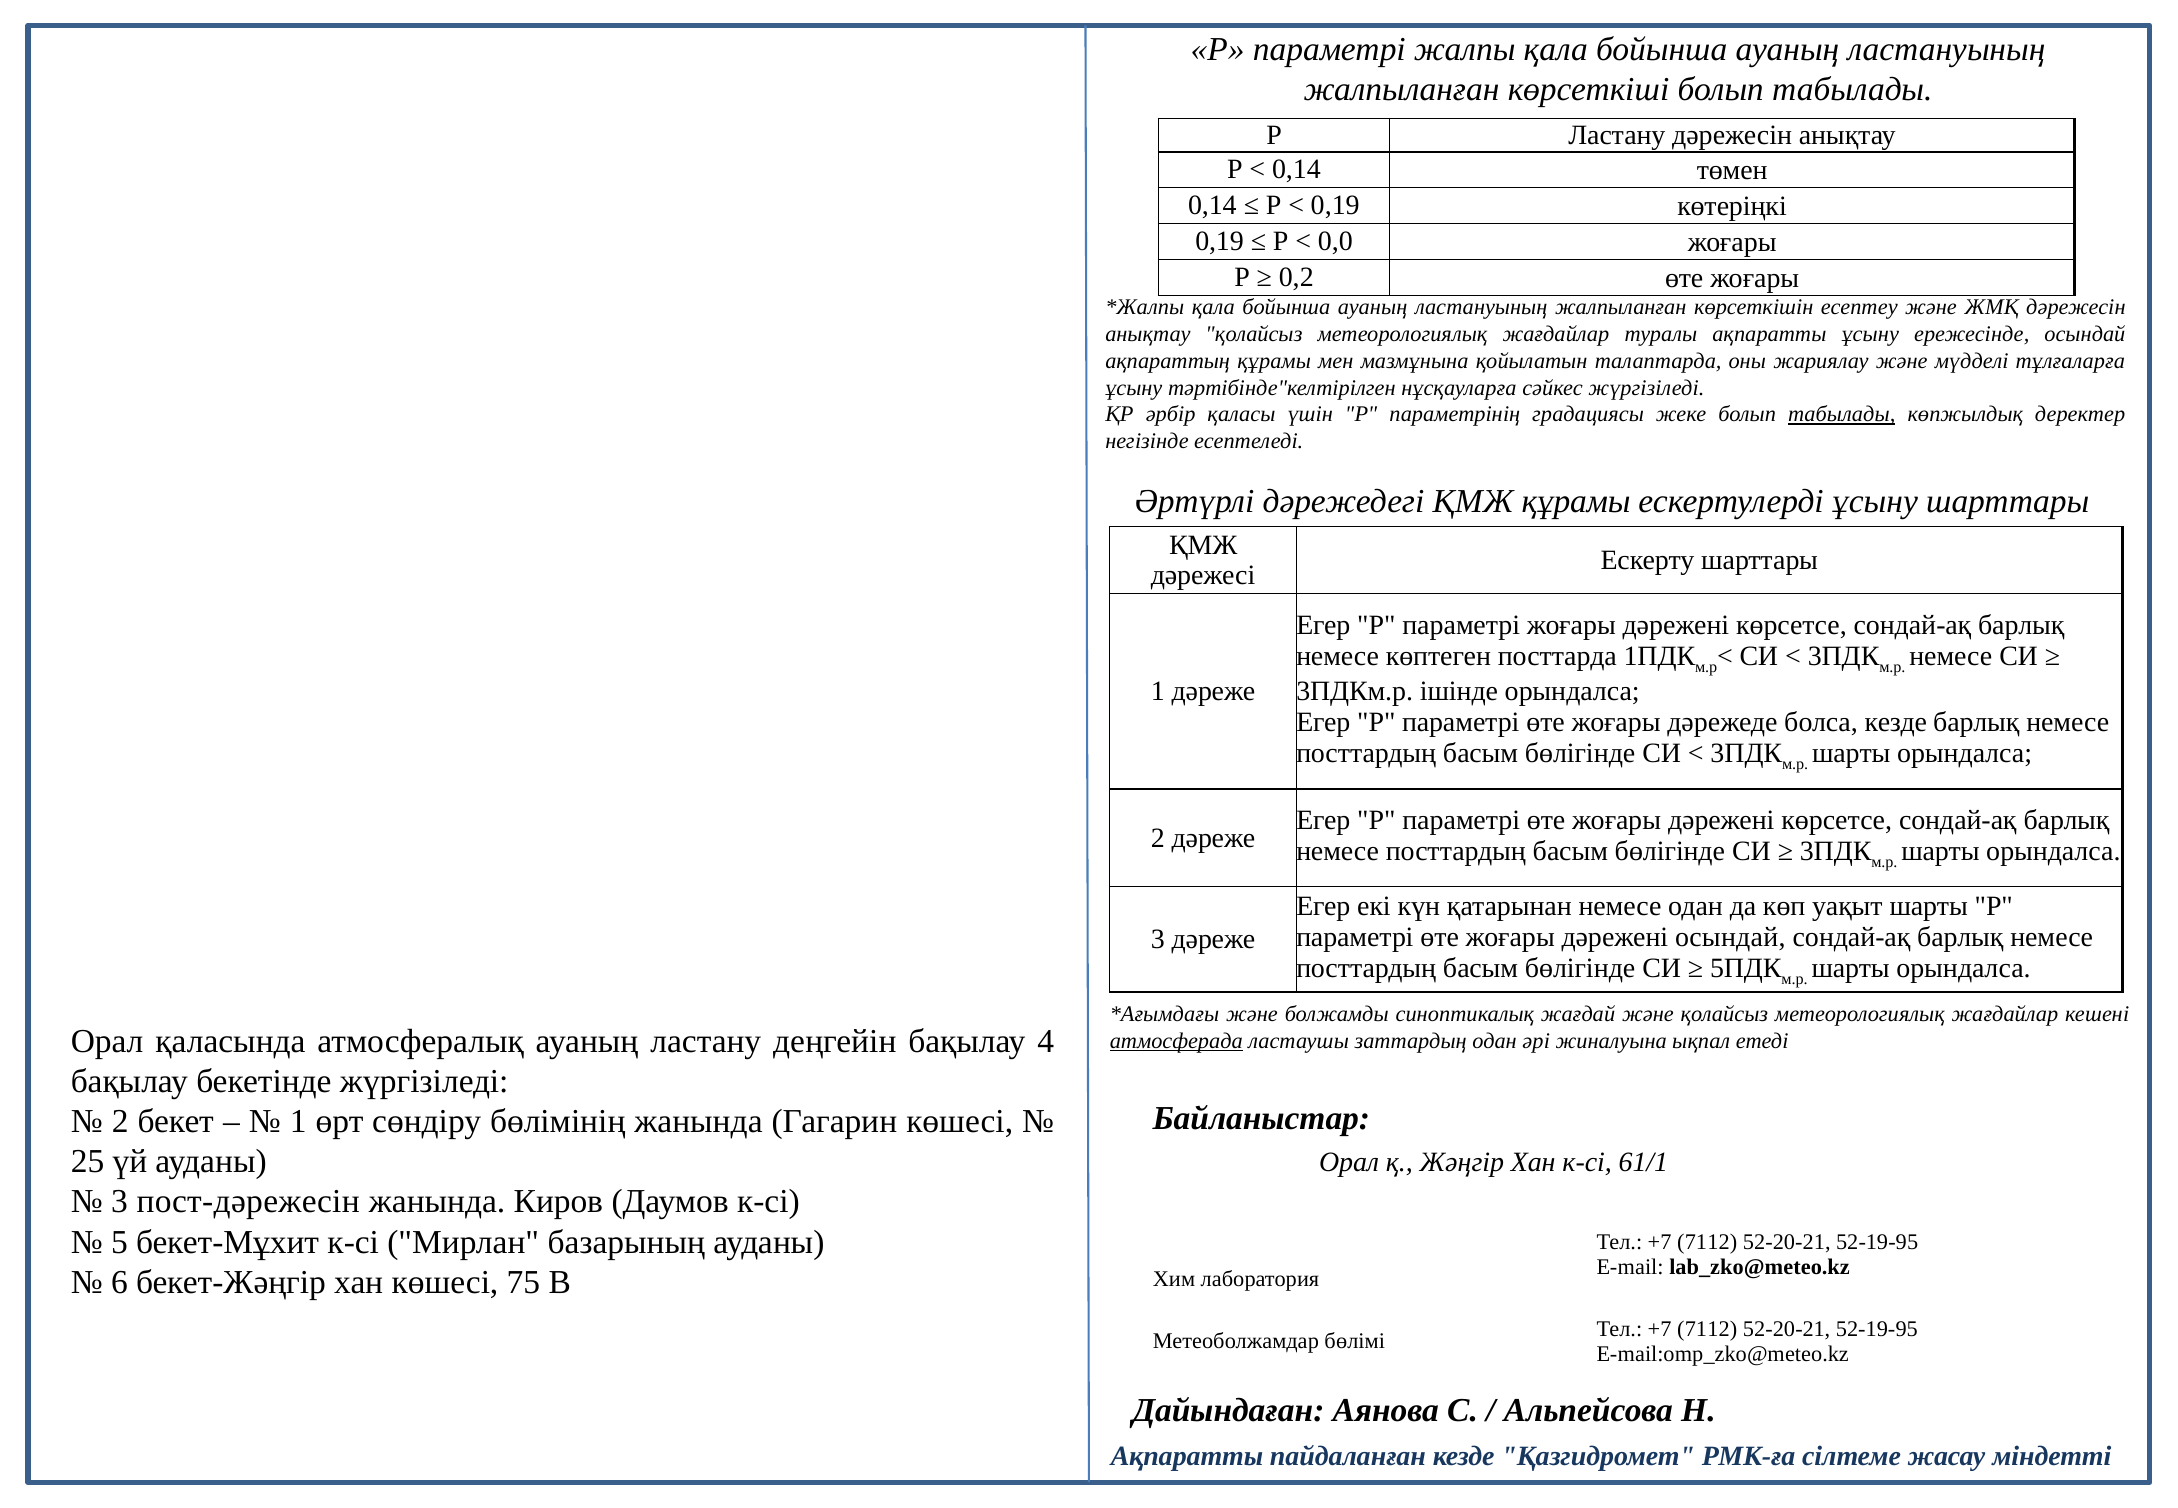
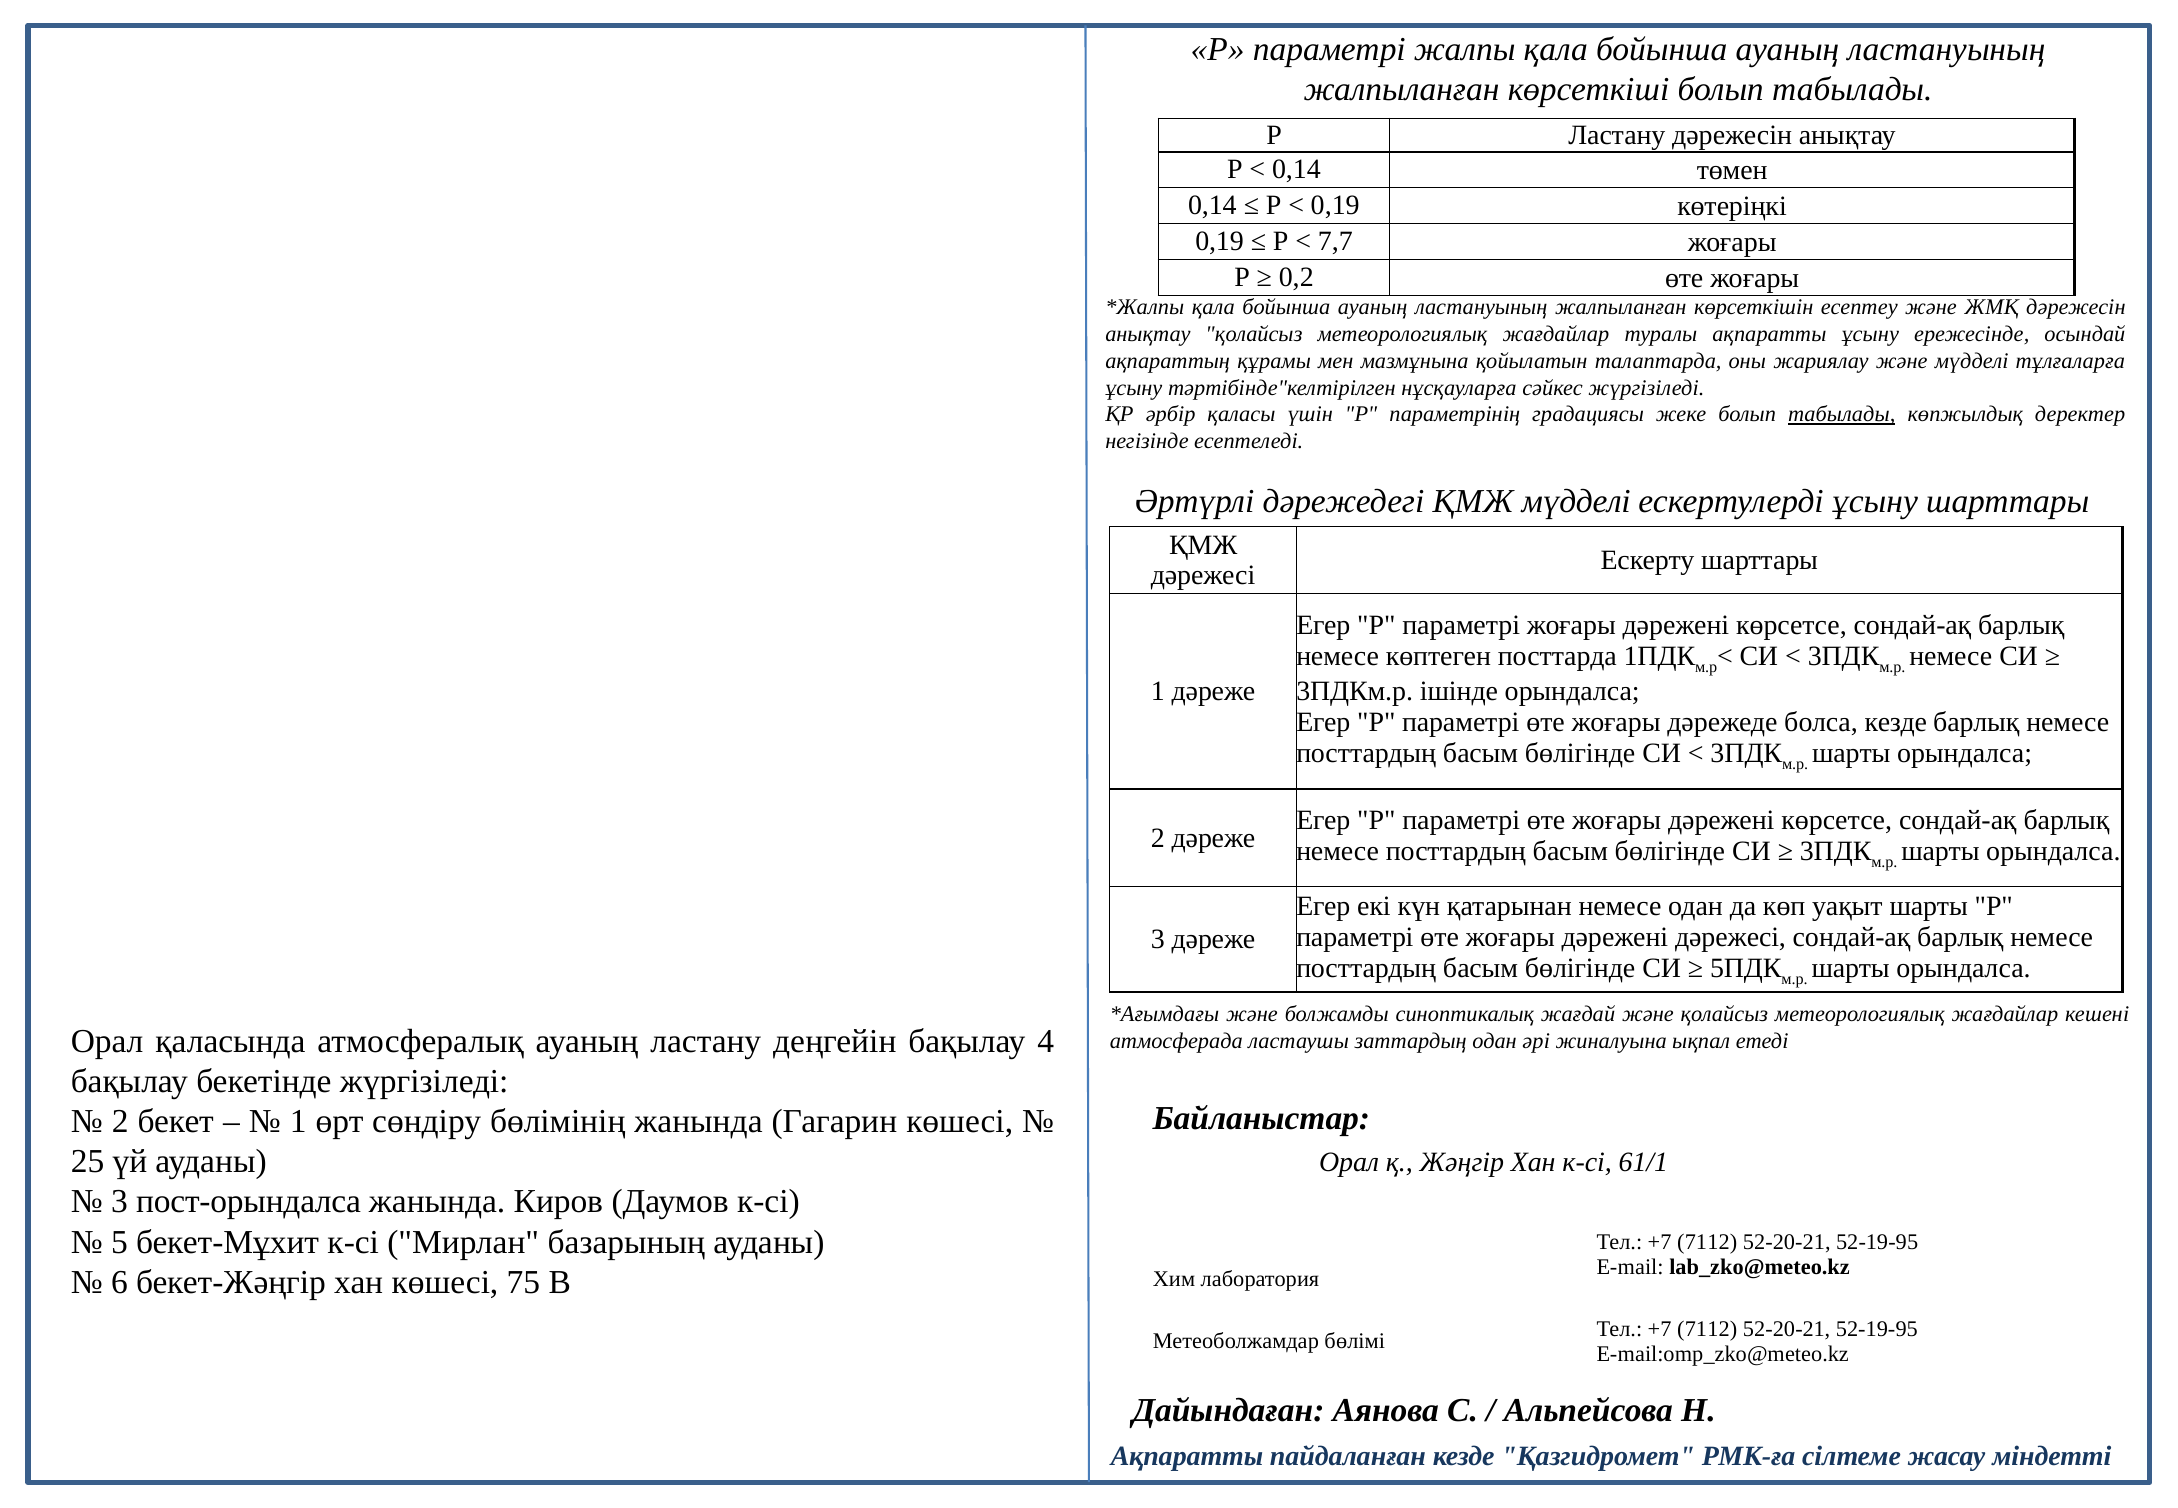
0,0: 0,0 -> 7,7 (1335, 241)
ҚМЖ құрамы: құрамы -> мүдделі (1576, 501)
дәрежені осындай: осындай -> дәрежесі (1731, 937)
атмосферада underline: present -> none (1176, 1041)
пост-дәрежесін: пост-дәрежесін -> пост-орындалса (249, 1202)
